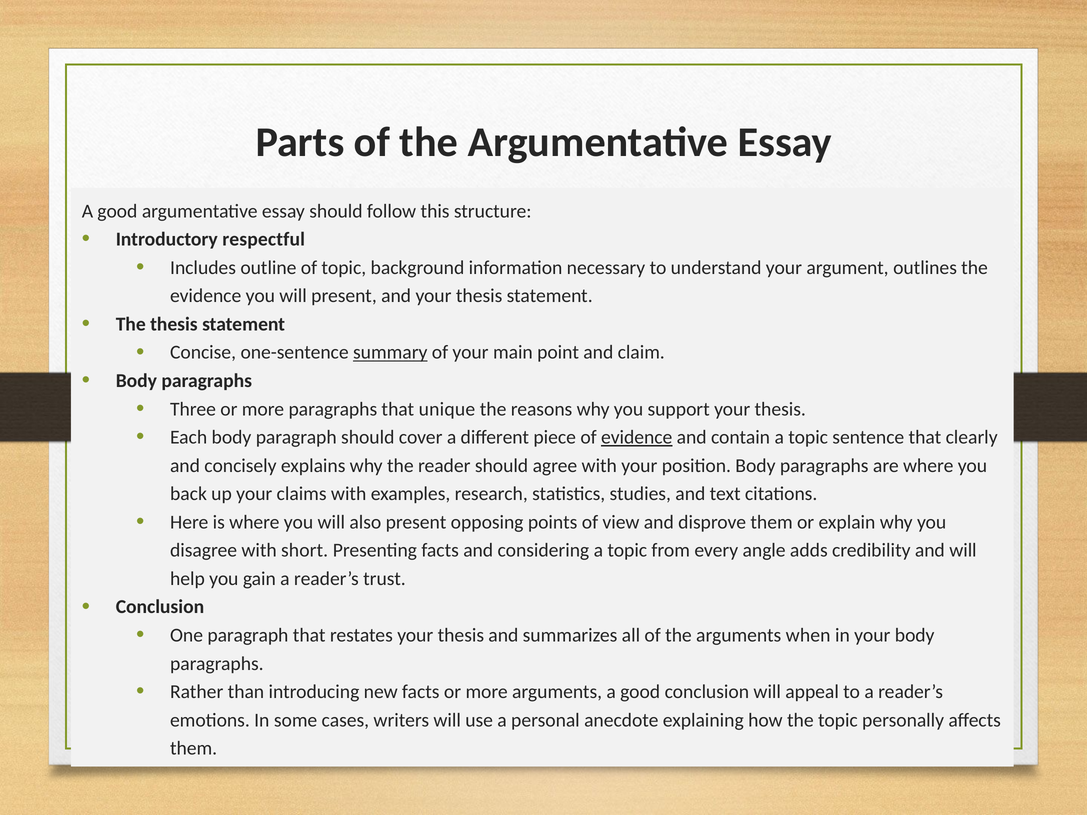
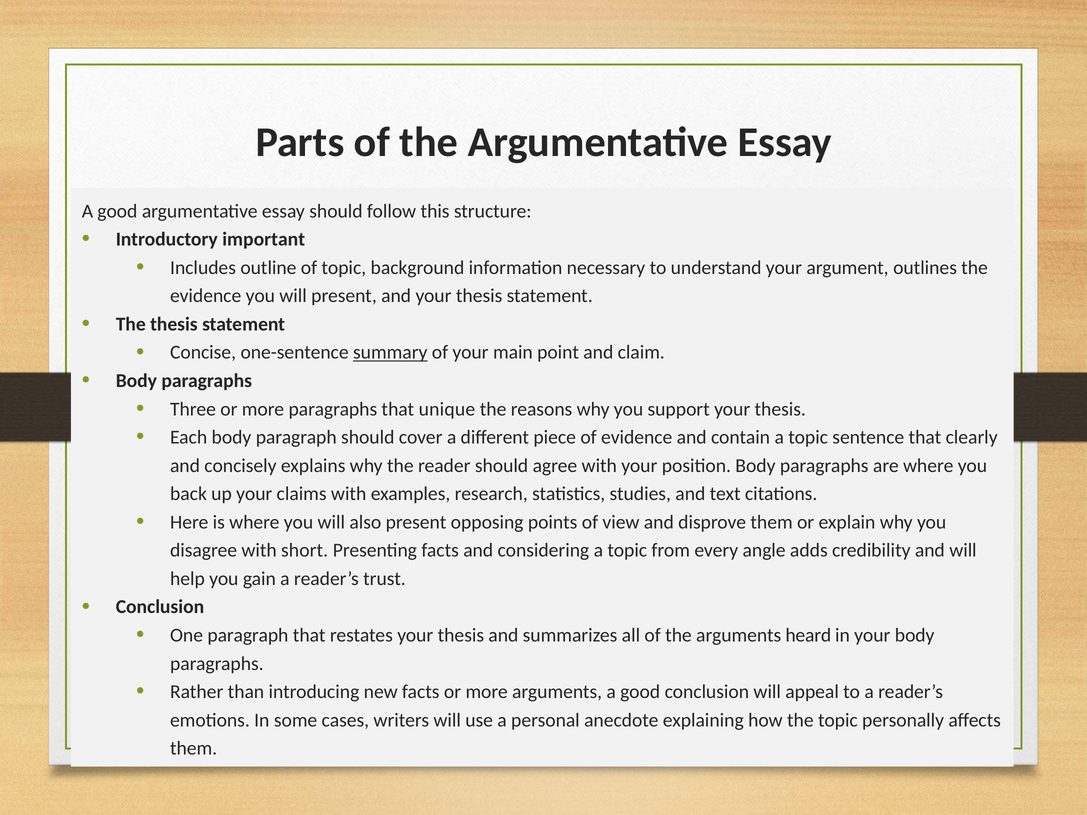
respectful: respectful -> important (264, 239)
evidence underline: present -> none (637, 437)
when: when -> heard (808, 635)
